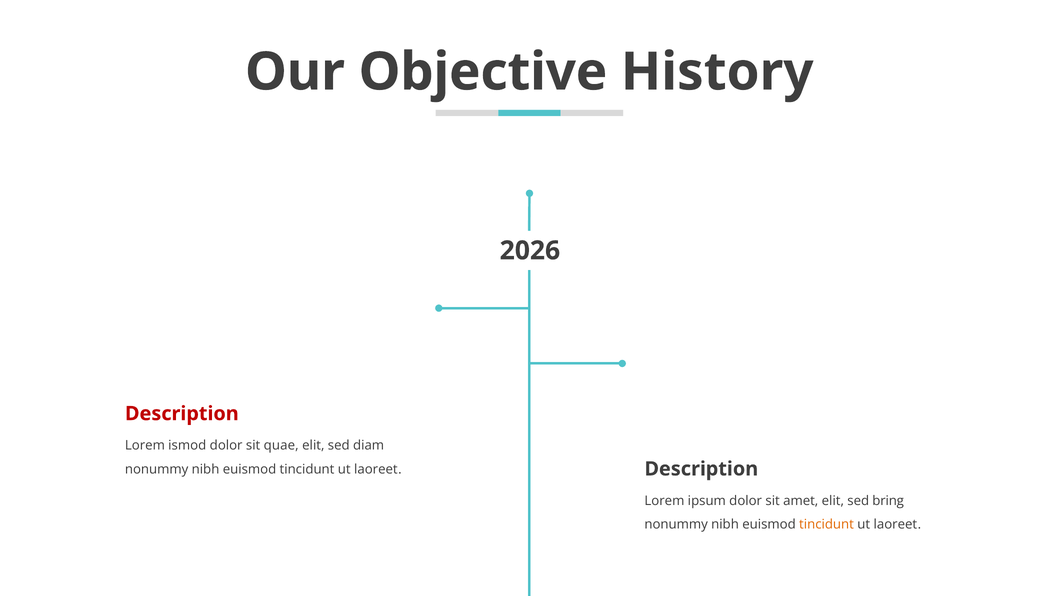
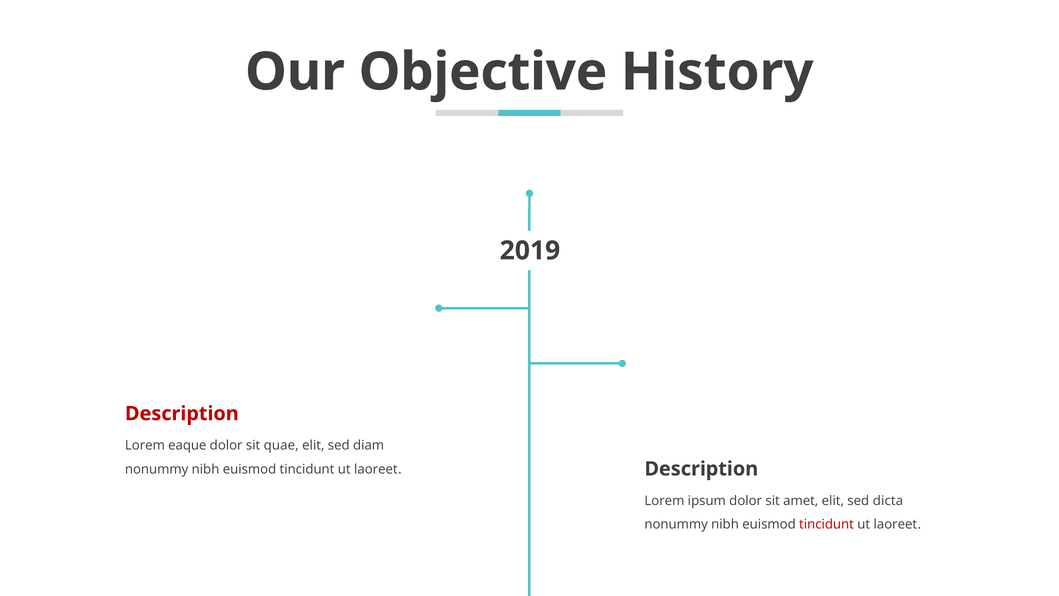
2026: 2026 -> 2019 (530, 250)
ismod: ismod -> eaque (187, 445)
bring: bring -> dicta (888, 500)
tincidunt colour: orange -> red (827, 524)
